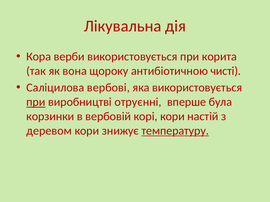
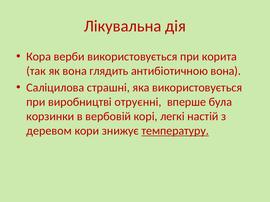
щороку: щороку -> глядить (109, 71)
антибіотичною чисті: чисті -> вона (226, 71)
вербові: вербові -> страшні (108, 88)
при underline: present -> none (36, 102)
корі кори: кори -> легкі (172, 117)
